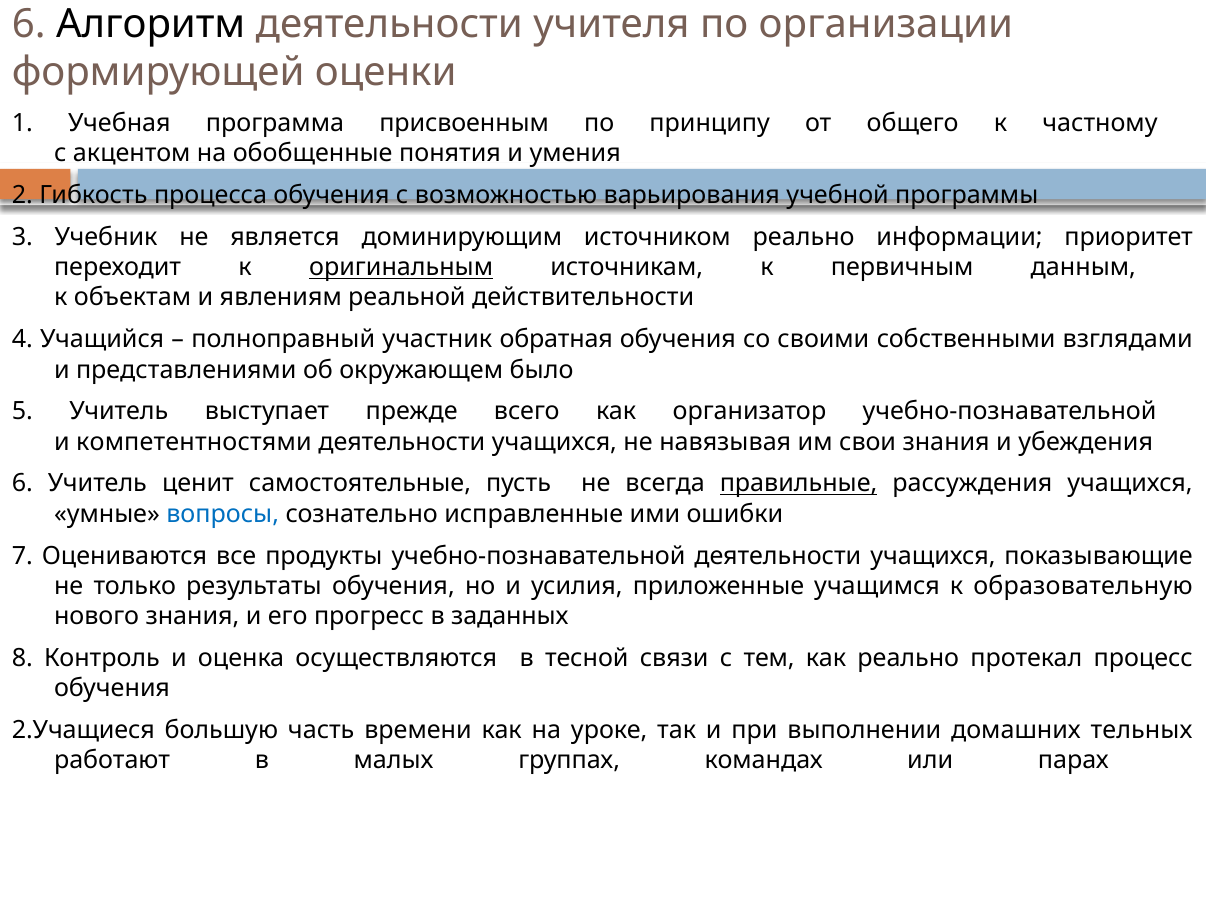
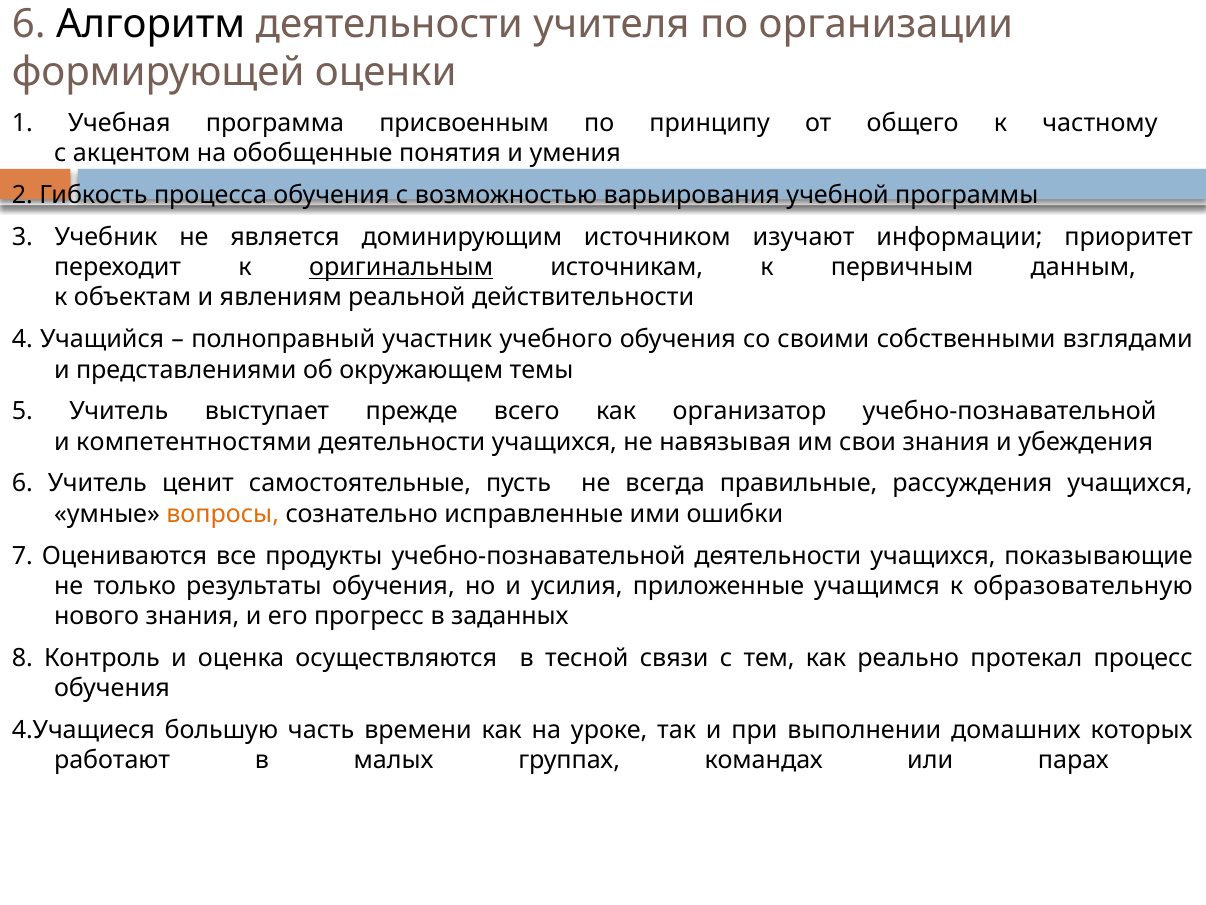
источником реально: реально -> изучают (804, 237)
обратная: обратная -> учебного (556, 339)
было: было -> темы (542, 370)
правильные underline: present -> none (799, 483)
вопросы colour: blue -> orange (223, 514)
2.Учащиеся: 2.Учащиеся -> 4.Учащиеся (83, 730)
тельных: тельных -> которых (1142, 730)
